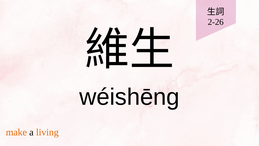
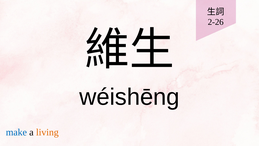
make colour: orange -> blue (16, 132)
